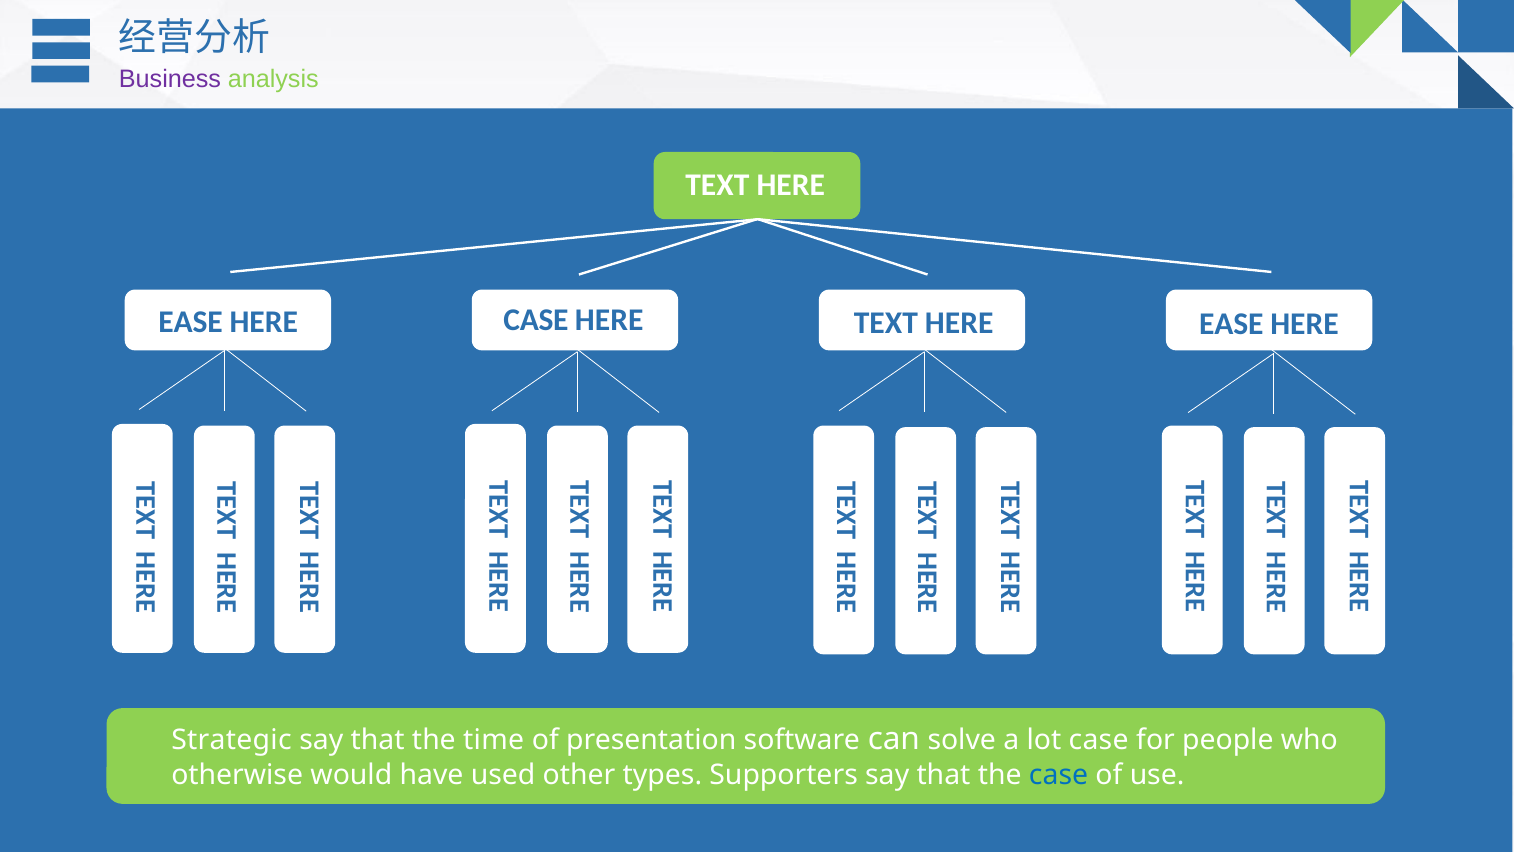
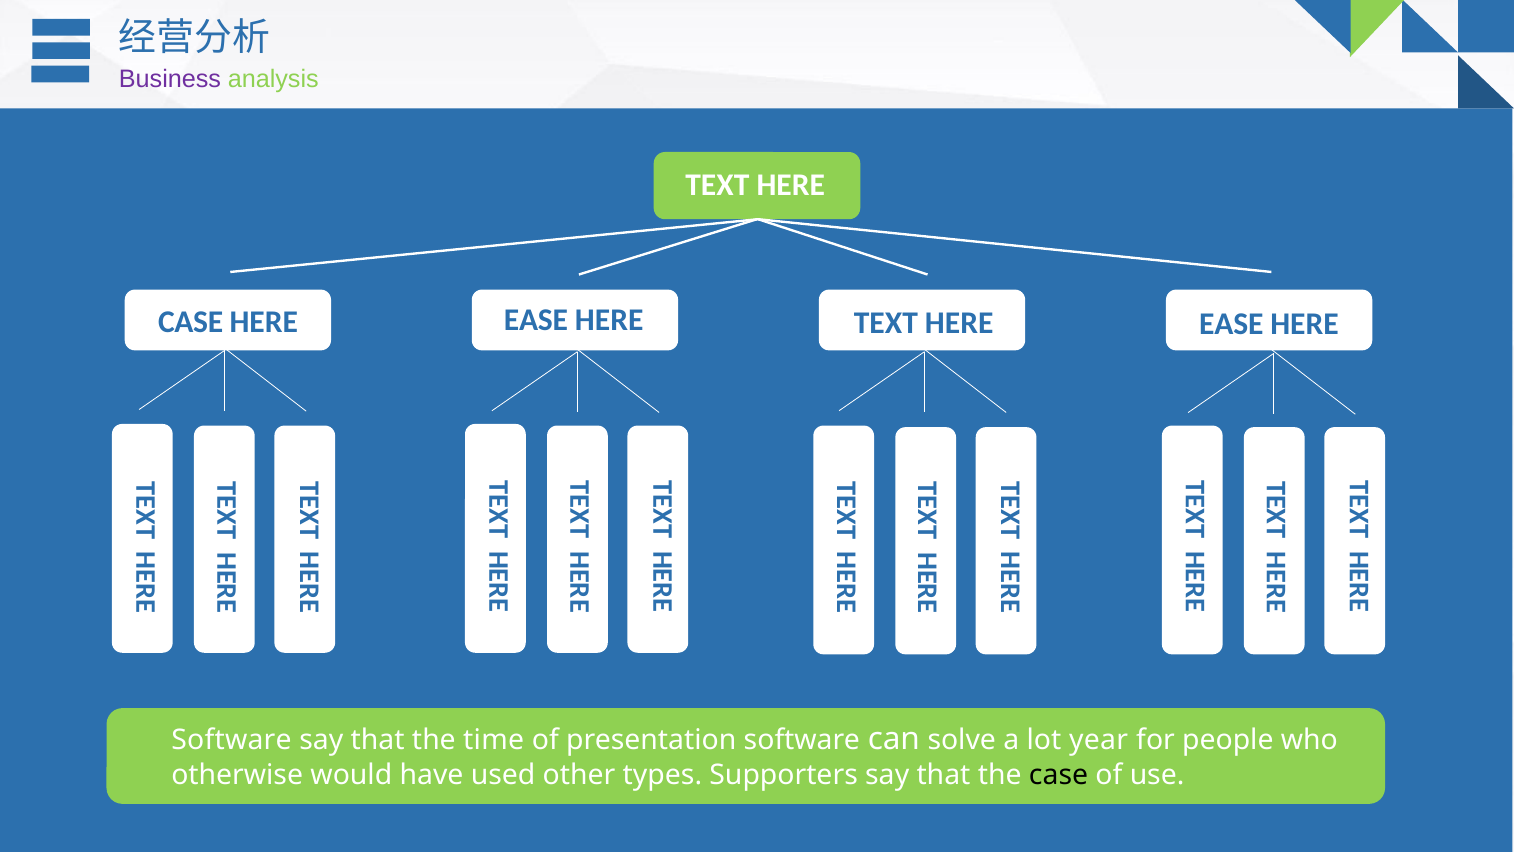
CASE: CASE -> EASE (536, 320)
EASE: EASE -> CASE (191, 322)
Strategic: Strategic -> Software (232, 740)
lot case: case -> year (1099, 740)
case colour: blue -> black (1059, 775)
